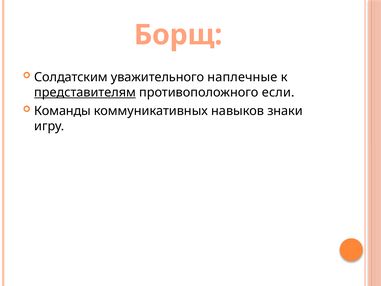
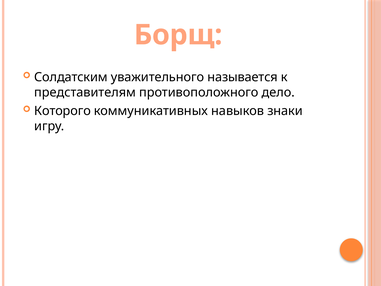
наплечные: наплечные -> называется (243, 77)
представителям underline: present -> none (85, 92)
если: если -> дело (278, 92)
Команды: Команды -> Которого (63, 111)
